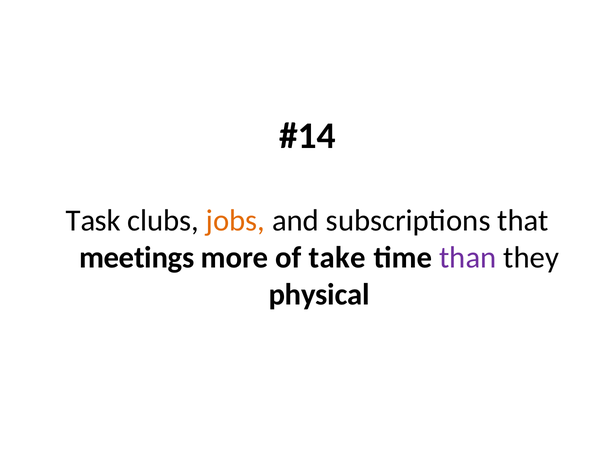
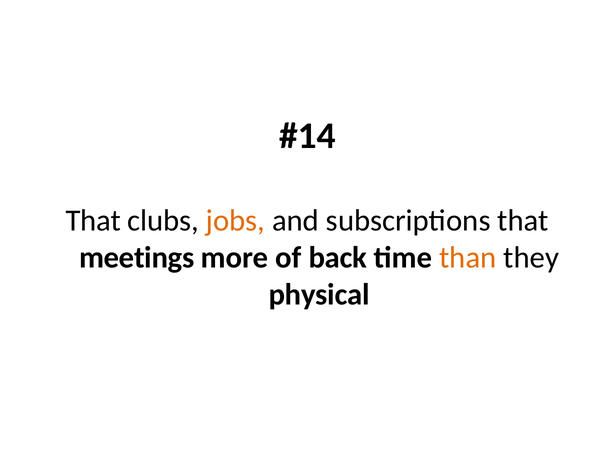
Task: Task -> That (93, 221)
take: take -> back (338, 258)
than colour: purple -> orange (468, 258)
